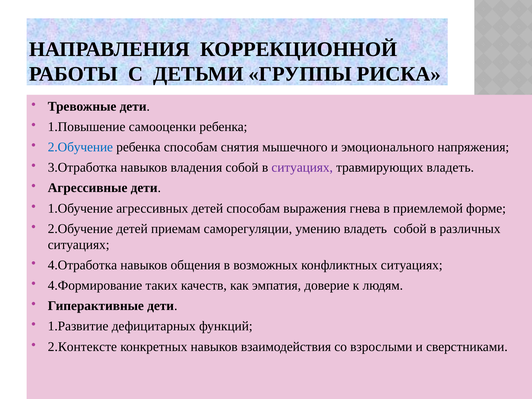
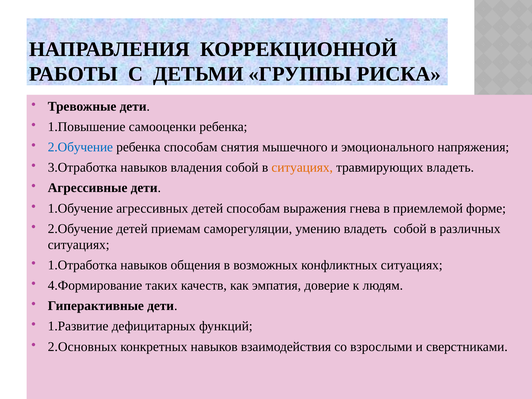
ситуациях colour: purple -> orange (302, 167)
4.Отработка: 4.Отработка -> 1.Отработка (82, 265)
2.Контексте: 2.Контексте -> 2.Основных (82, 347)
